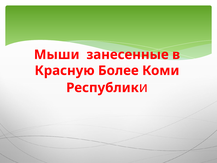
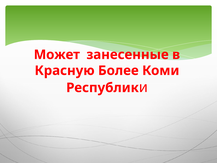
Мыши: Мыши -> Может (57, 55)
